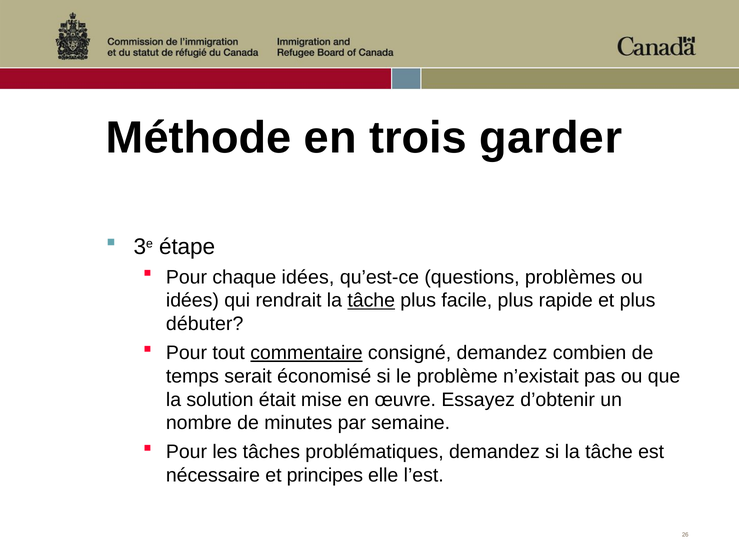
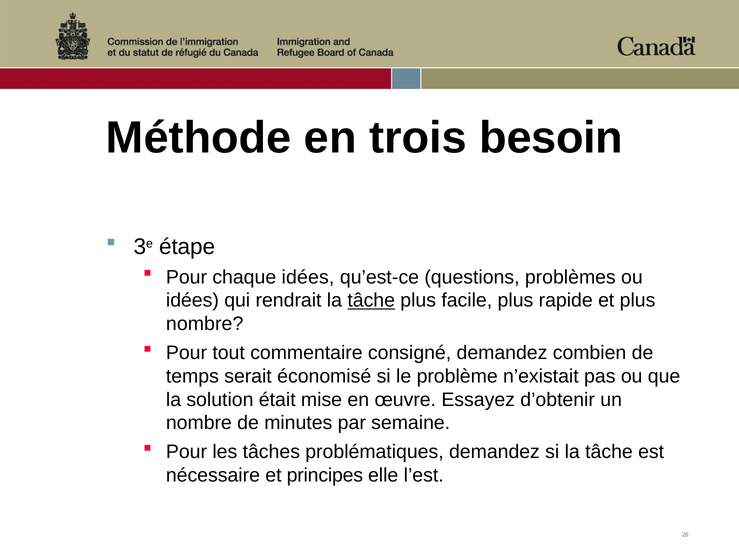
garder: garder -> besoin (551, 138)
débuter: débuter -> nombre (205, 324)
commentaire underline: present -> none (306, 353)
